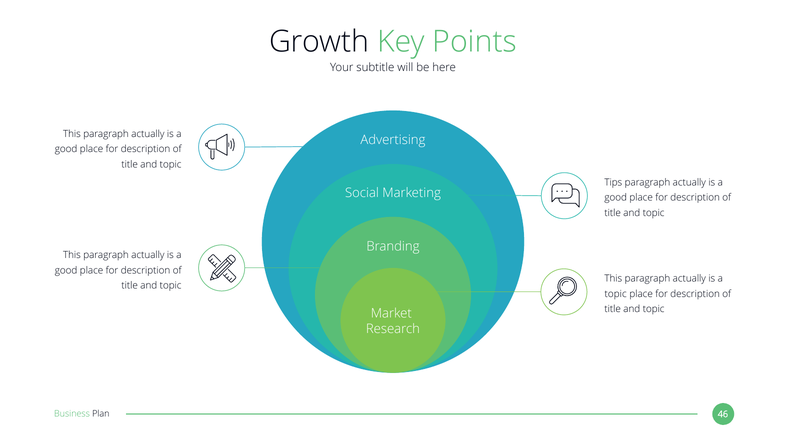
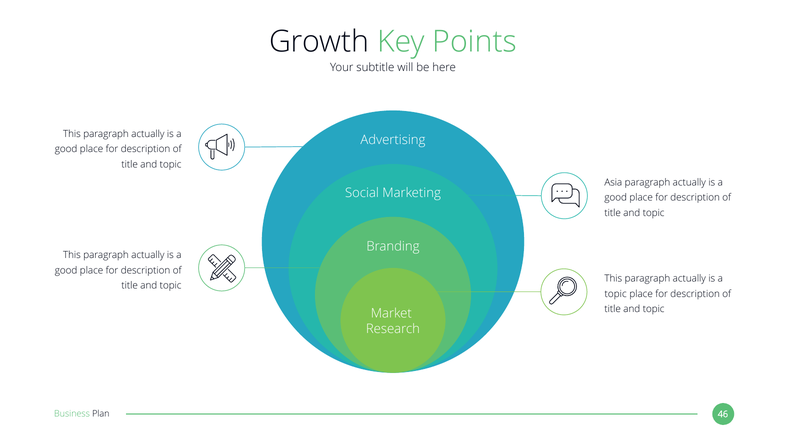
Tips: Tips -> Asia (613, 182)
